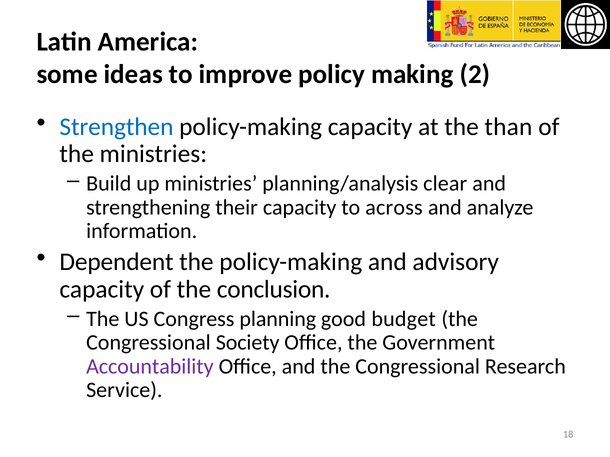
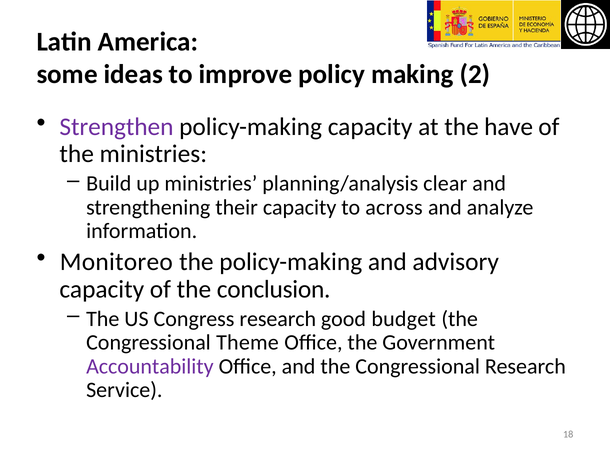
Strengthen colour: blue -> purple (116, 127)
than: than -> have (509, 127)
Dependent: Dependent -> Monitoreo (116, 262)
Congress planning: planning -> research (278, 319)
Society: Society -> Theme (247, 343)
